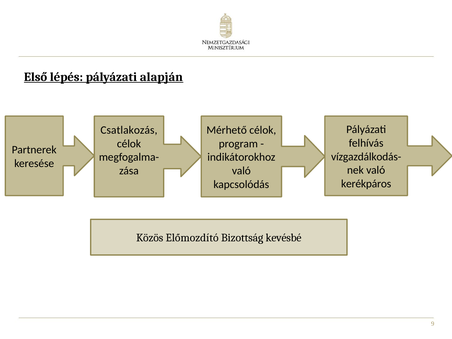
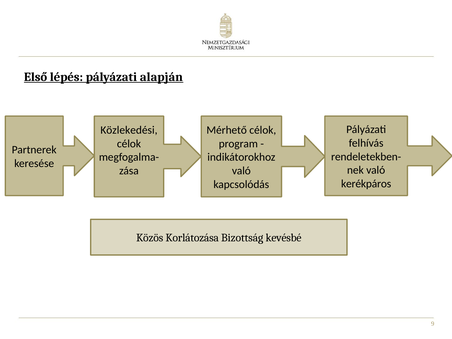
Csatlakozás: Csatlakozás -> Közlekedési (129, 130)
vízgazdálkodás-: vízgazdálkodás- -> rendeletekben- (366, 157)
Előmozdító: Előmozdító -> Korlátozása (192, 238)
